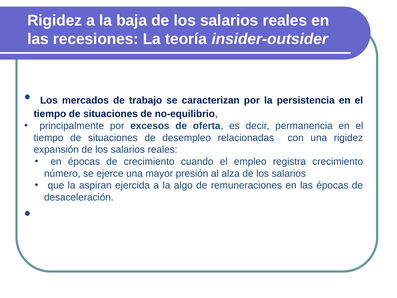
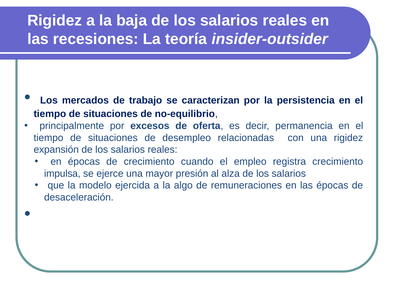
número: número -> impulsa (62, 173)
aspiran: aspiran -> modelo (95, 185)
